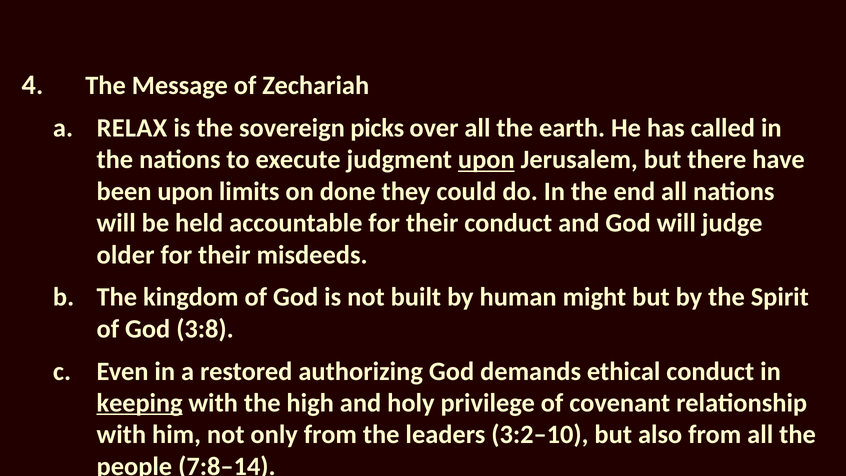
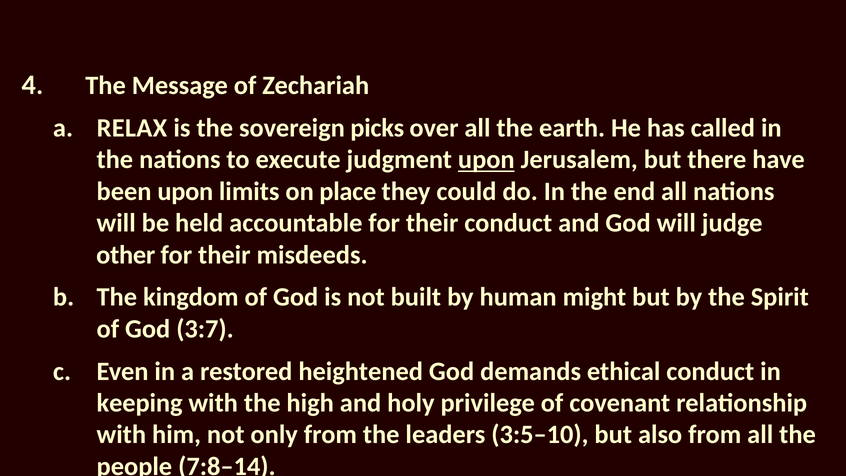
done: done -> place (348, 191)
older: older -> other (126, 255)
3:8: 3:8 -> 3:7 (205, 329)
authorizing: authorizing -> heightened (361, 371)
keeping underline: present -> none (140, 403)
3:2–10: 3:2–10 -> 3:5–10 (540, 435)
